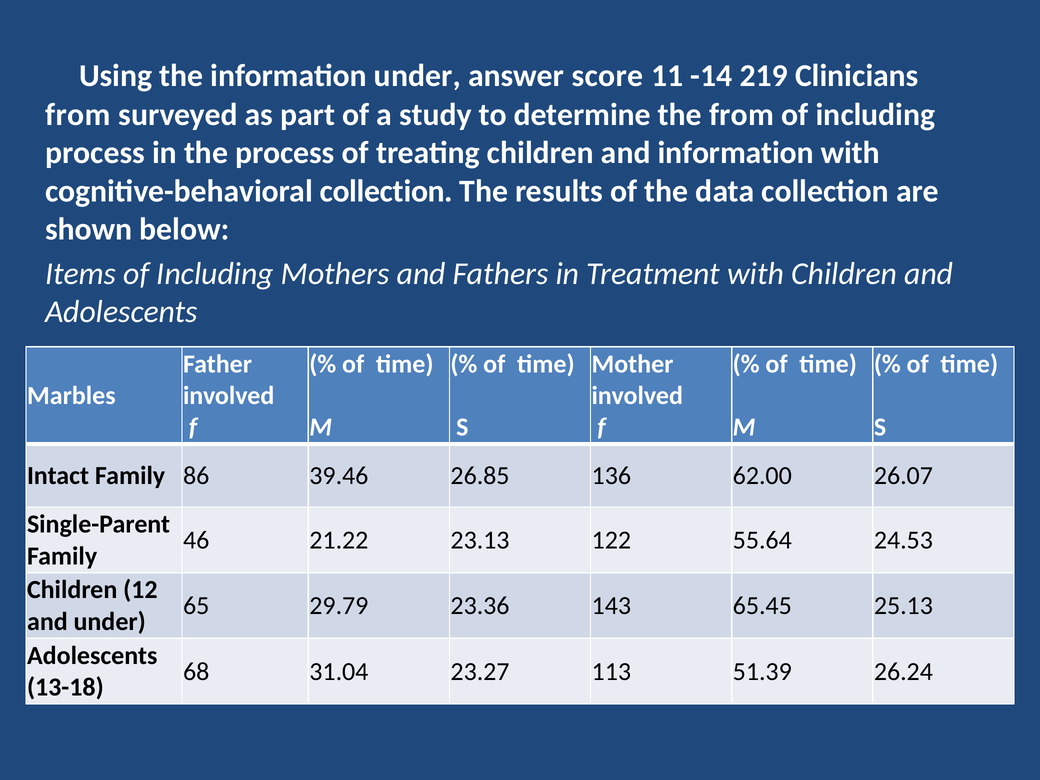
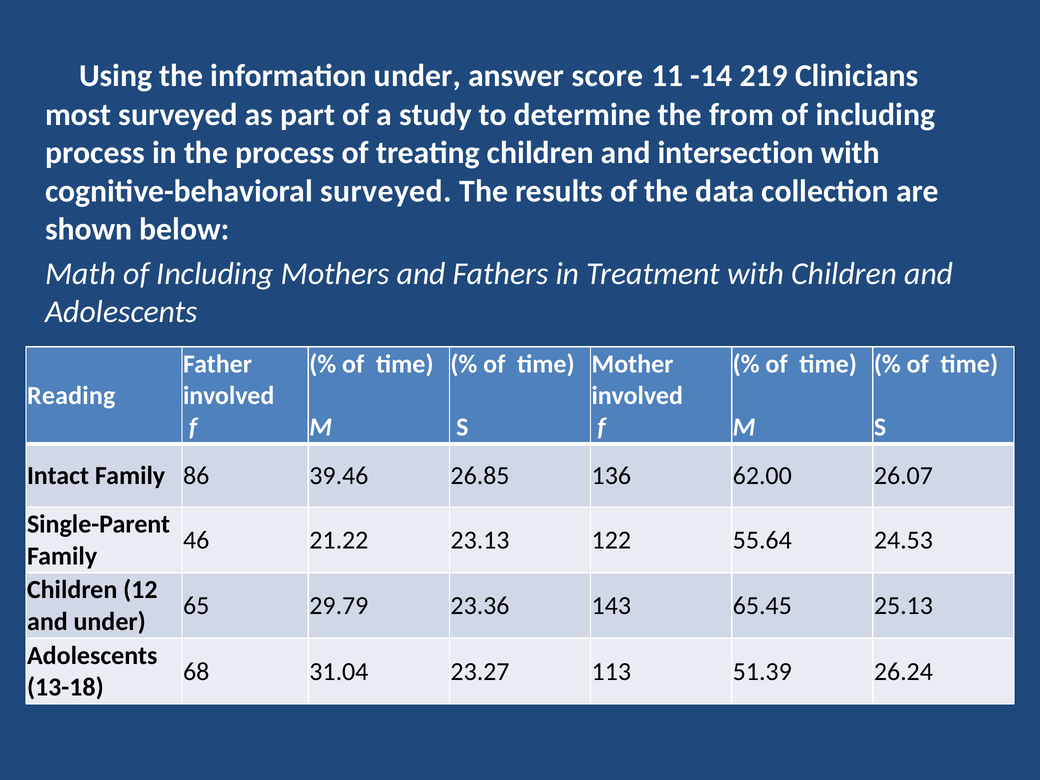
from: from -> most (78, 115)
and information: information -> intersection (736, 153)
cognitive-behavioral collection: collection -> surveyed (386, 191)
Items: Items -> Math (81, 274)
Marbles: Marbles -> Reading (71, 396)
